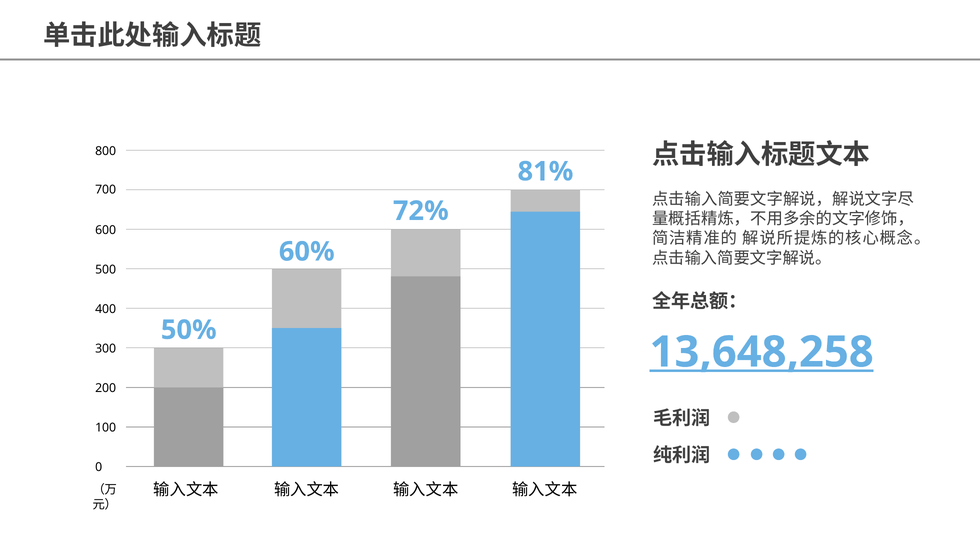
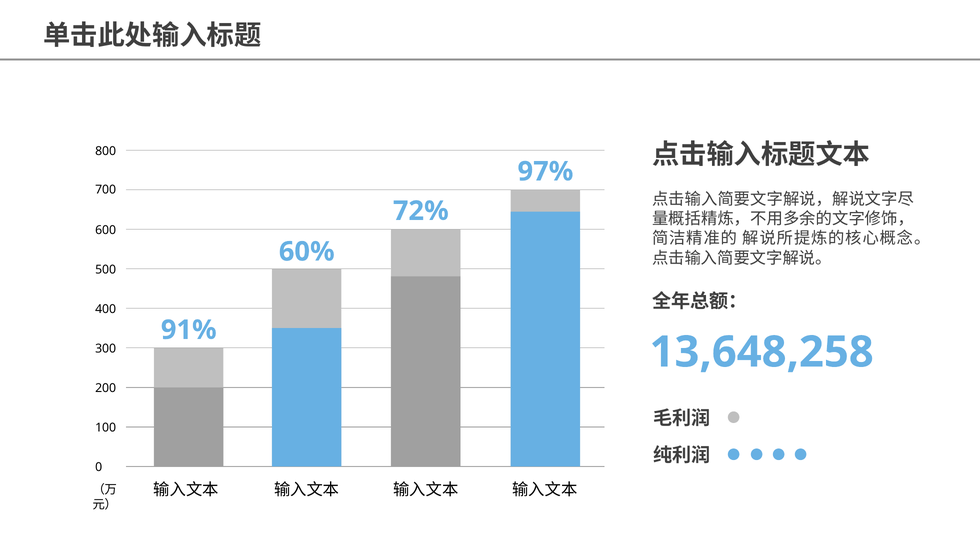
81%: 81% -> 97% (545, 172)
50%: 50% -> 91% (189, 330)
13,648,258 underline: present -> none (762, 352)
